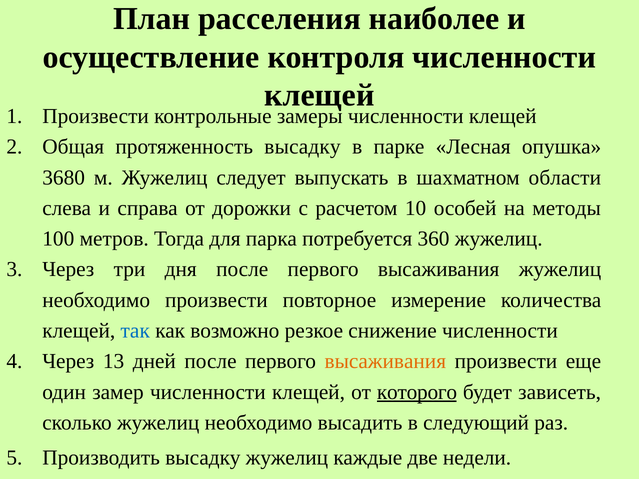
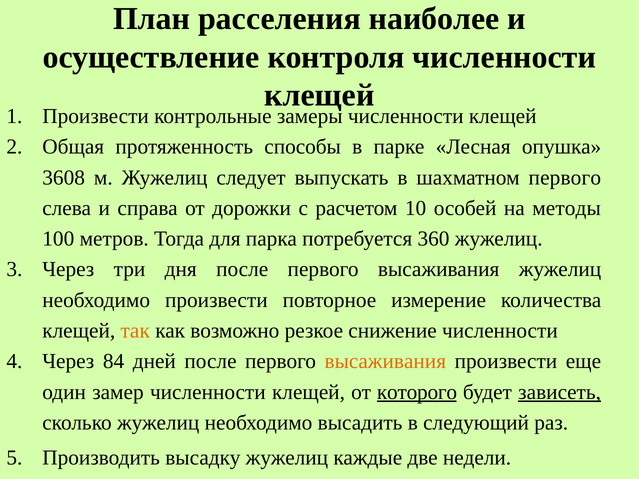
протяженность высадку: высадку -> способы (303, 147)
3680: 3680 -> 3608 (64, 178)
шахматном области: области -> первого (565, 178)
так colour: blue -> orange (135, 331)
13: 13 -> 84 (114, 362)
зависеть underline: none -> present (560, 392)
